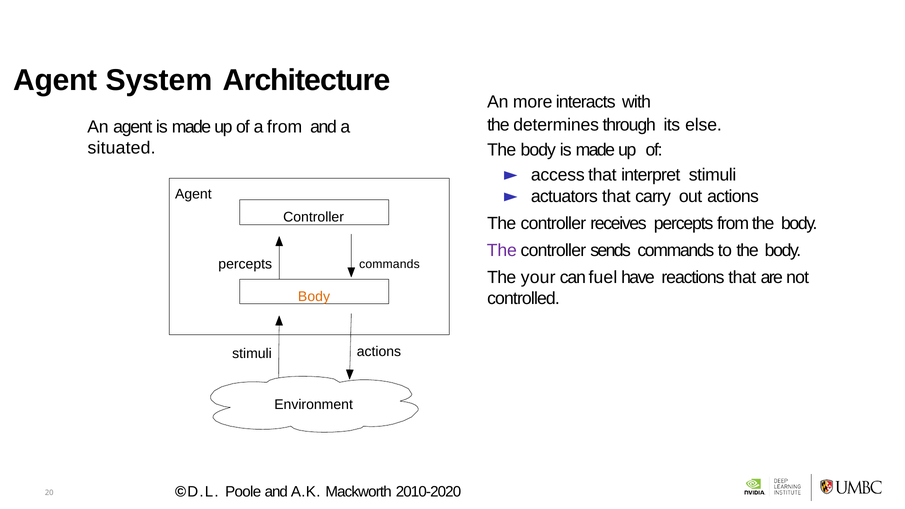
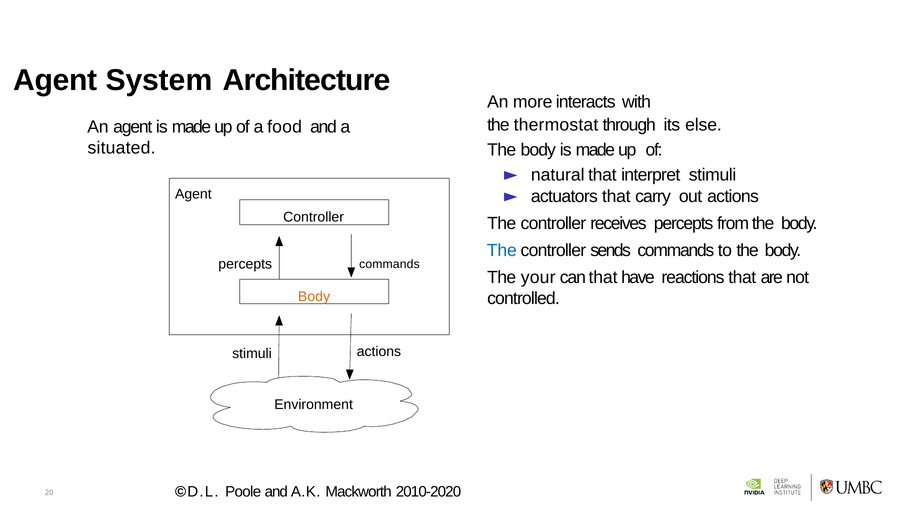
determines: determines -> thermostat (556, 125)
a from: from -> food (285, 127)
access: access -> natural (558, 175)
The colour: purple -> blue (502, 250)
can fuel: fuel -> that (603, 277)
